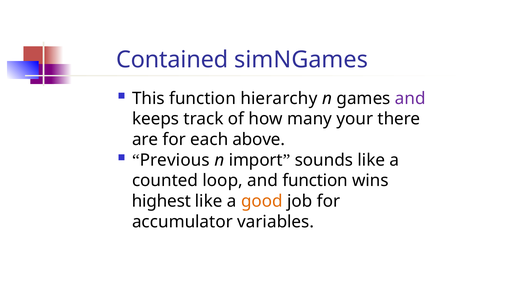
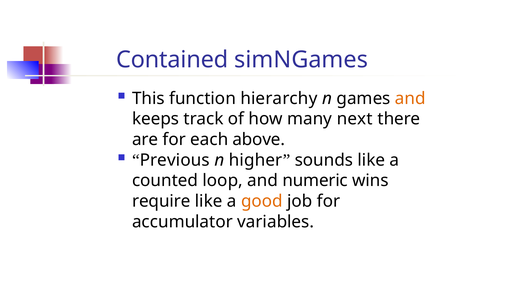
and colour: purple -> orange (410, 98)
your: your -> next (355, 119)
import: import -> higher (256, 160)
and function: function -> numeric (315, 180)
highest: highest -> require (161, 201)
